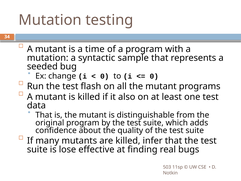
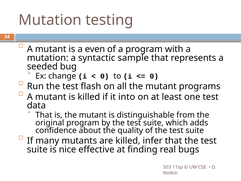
time: time -> even (95, 49)
also: also -> into (127, 97)
lose: lose -> nice (67, 149)
